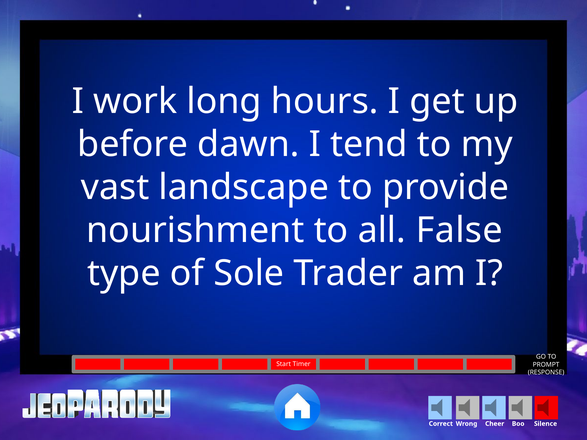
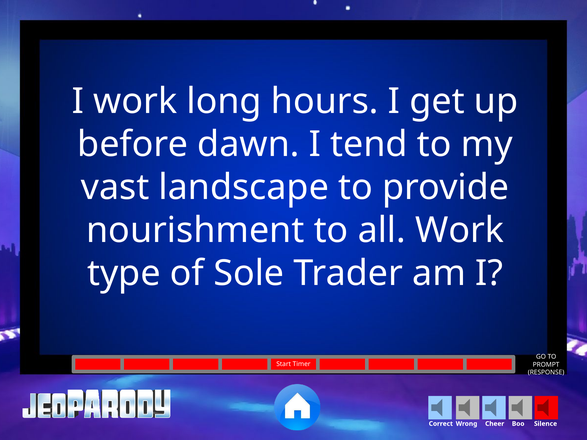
all False: False -> Work (460, 230)
